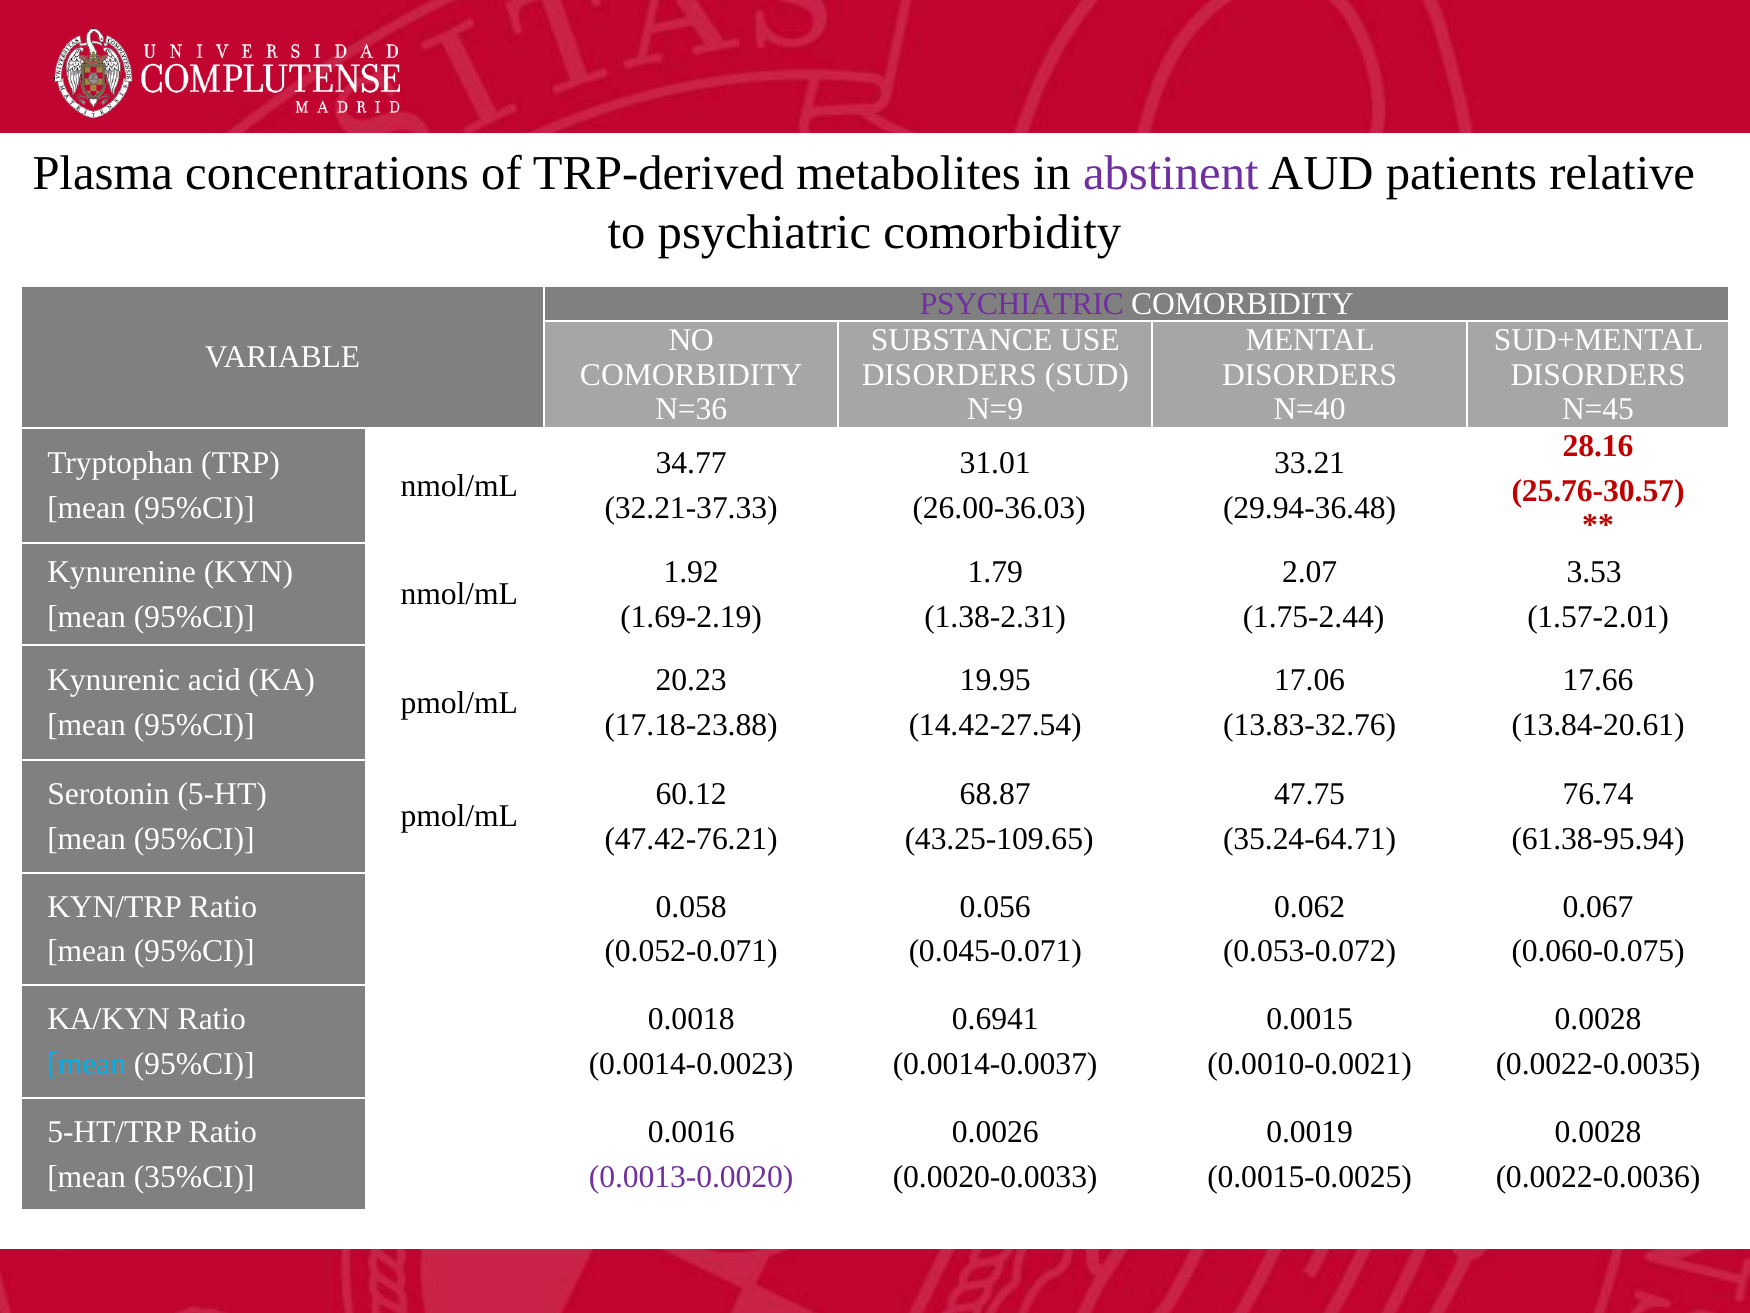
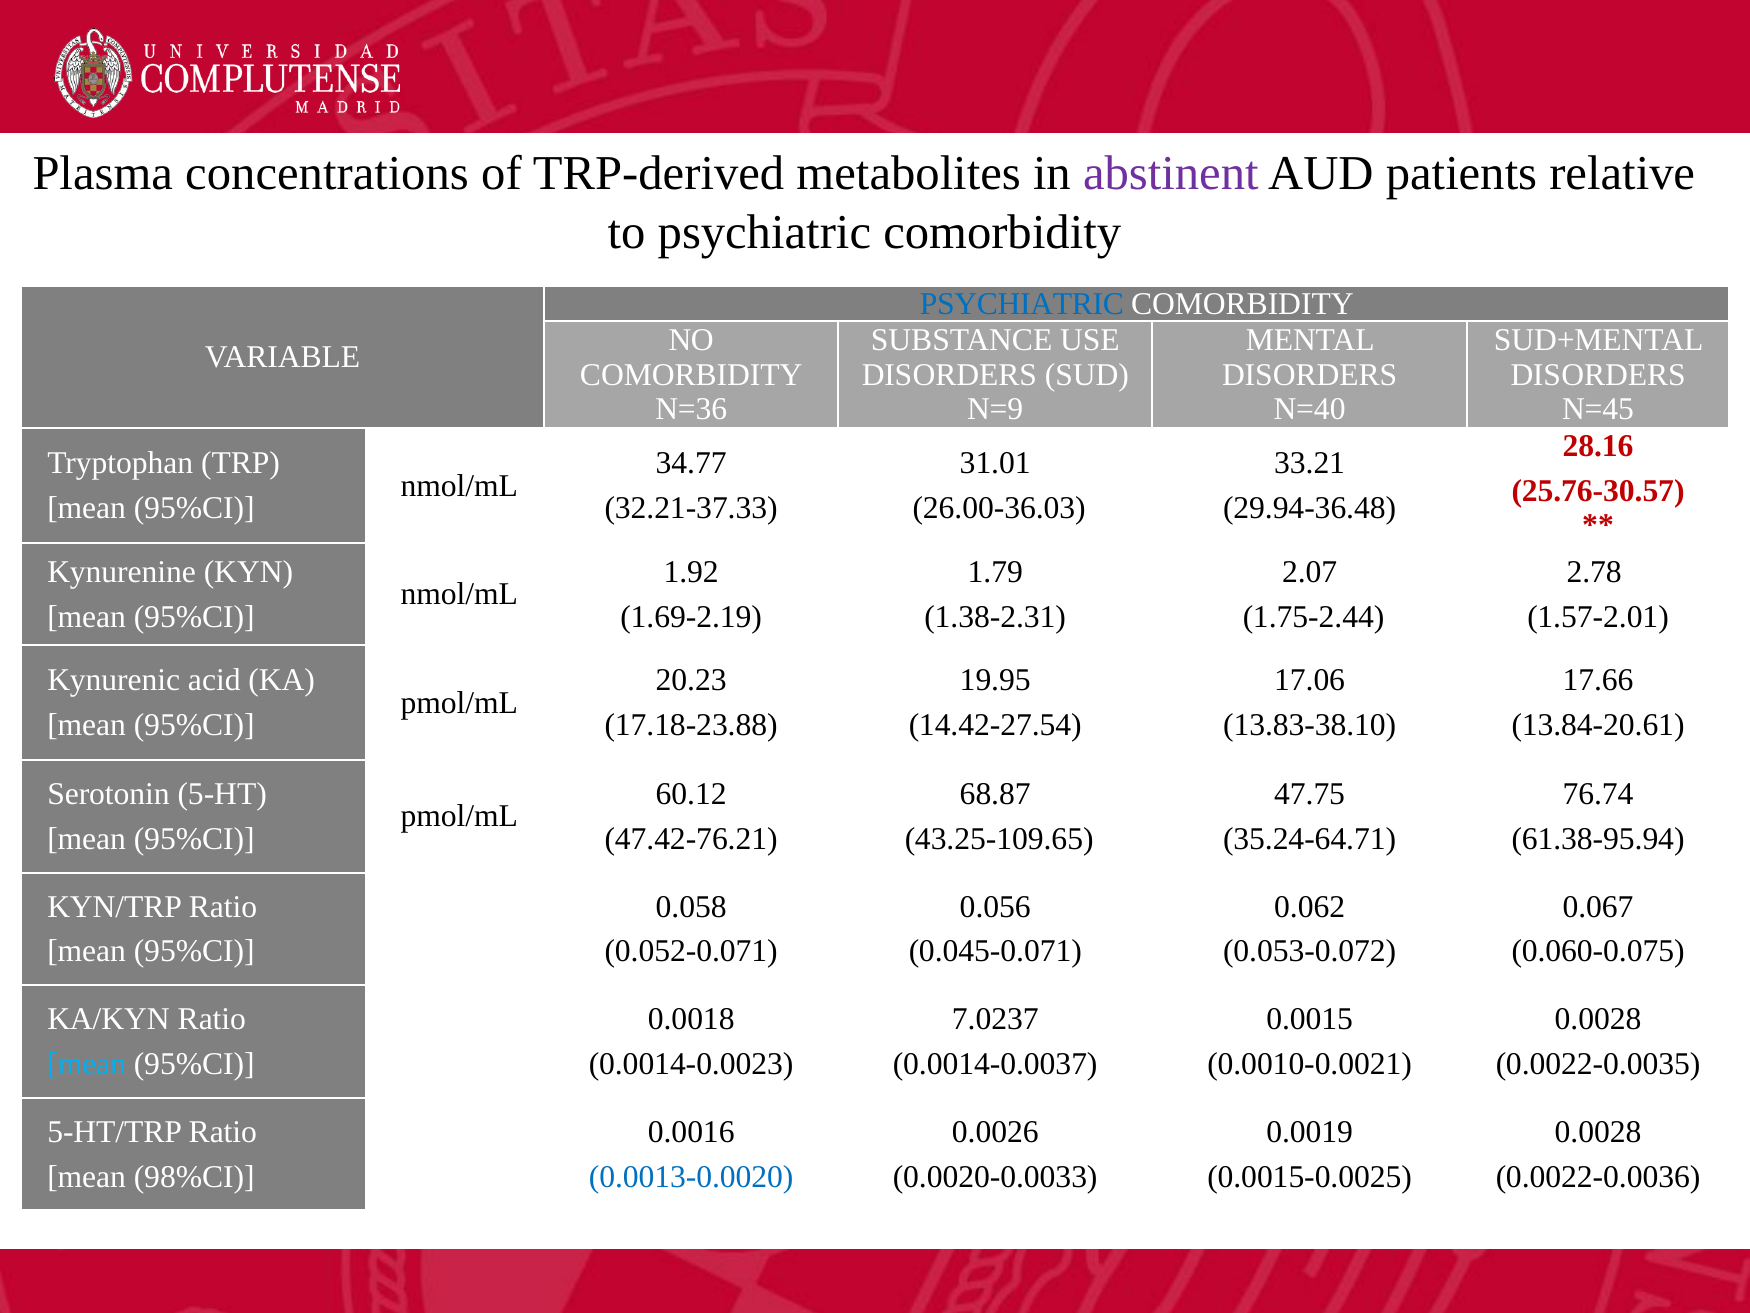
PSYCHIATRIC colour: purple -> blue (1022, 304)
3.53: 3.53 -> 2.78 (1594, 572)
13.83-32.76: 13.83-32.76 -> 13.83-38.10 (1310, 725)
0.6941: 0.6941 -> 7.0237 (995, 1019)
35%CI: 35%CI -> 98%CI (194, 1176)
0.0013-0.0020 colour: purple -> blue (691, 1176)
